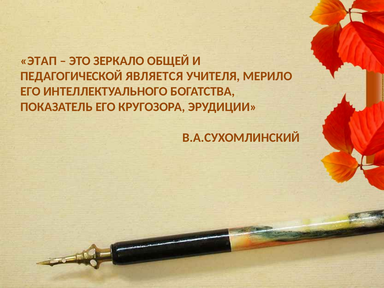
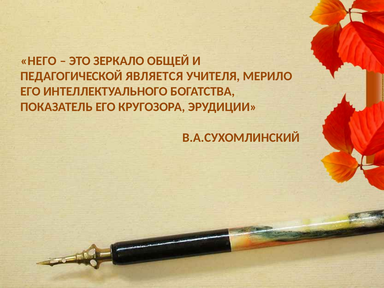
ЭТАП: ЭТАП -> НЕГО (39, 61)
